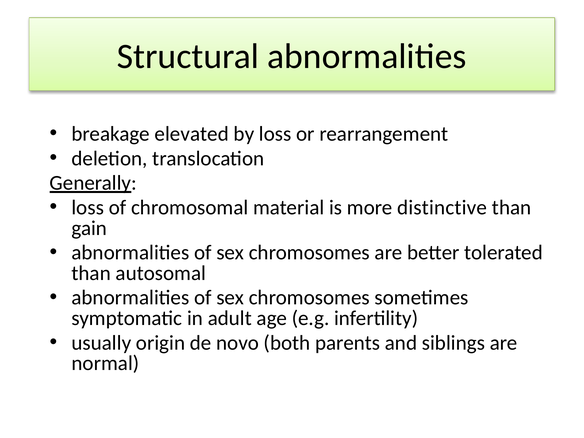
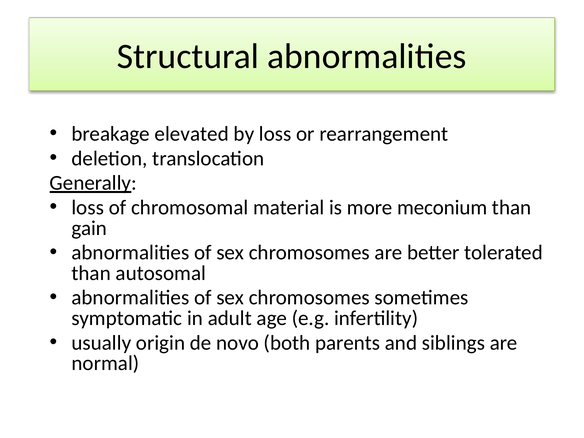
distinctive: distinctive -> meconium (442, 208)
